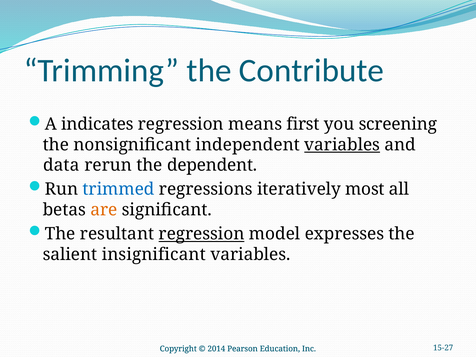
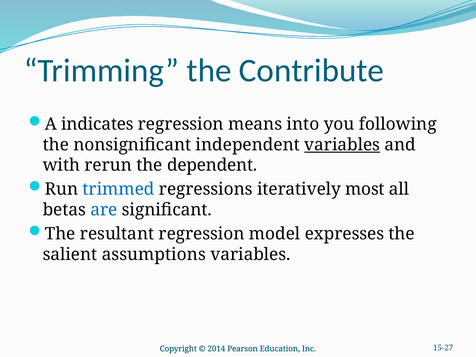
first: first -> into (303, 124)
screening: screening -> following (398, 124)
data: data -> with (61, 165)
are colour: orange -> blue (104, 210)
regression underline: present -> none (202, 234)
insignificant: insignificant -> assumptions (154, 255)
